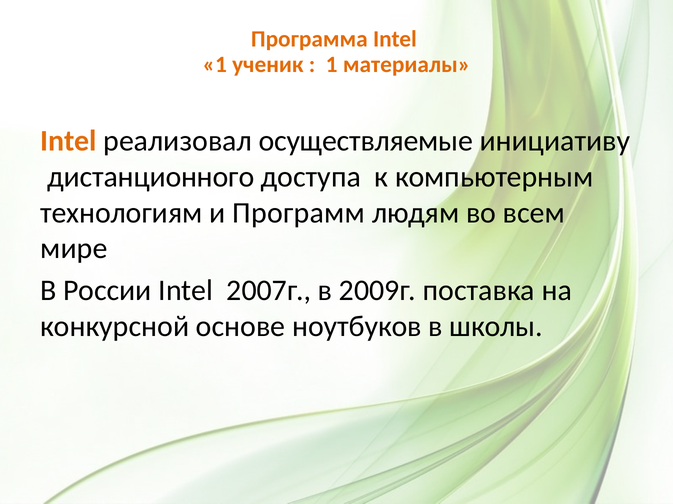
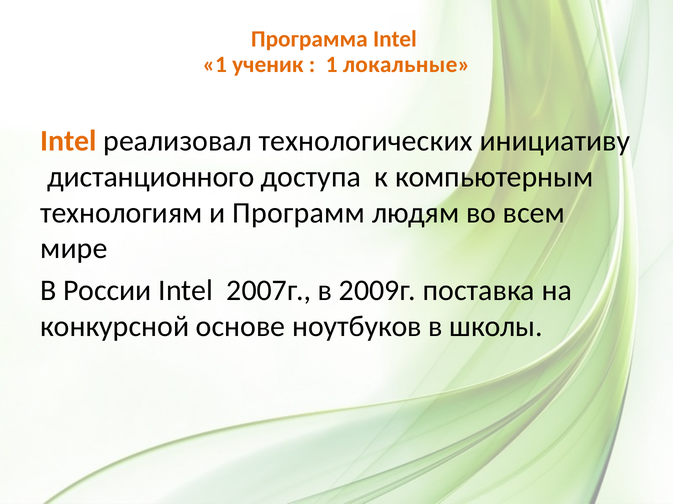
материалы: материалы -> локальные (407, 64)
осуществляемые: осуществляемые -> технологических (366, 141)
